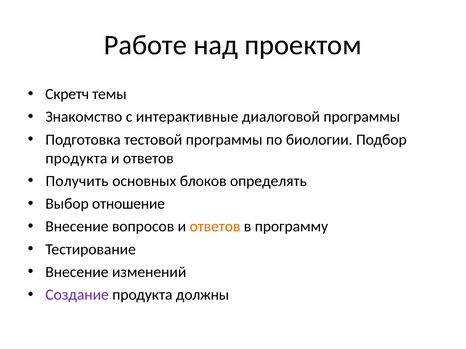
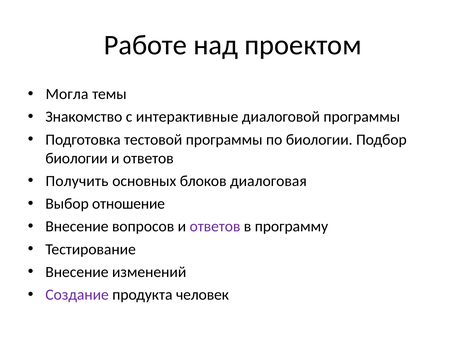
Скретч: Скретч -> Могла (67, 94)
продукта: продукта -> биологии (77, 158)
определять: определять -> диалоговая (268, 181)
ответов colour: orange -> purple (215, 227)
должны: должны -> человек (202, 295)
